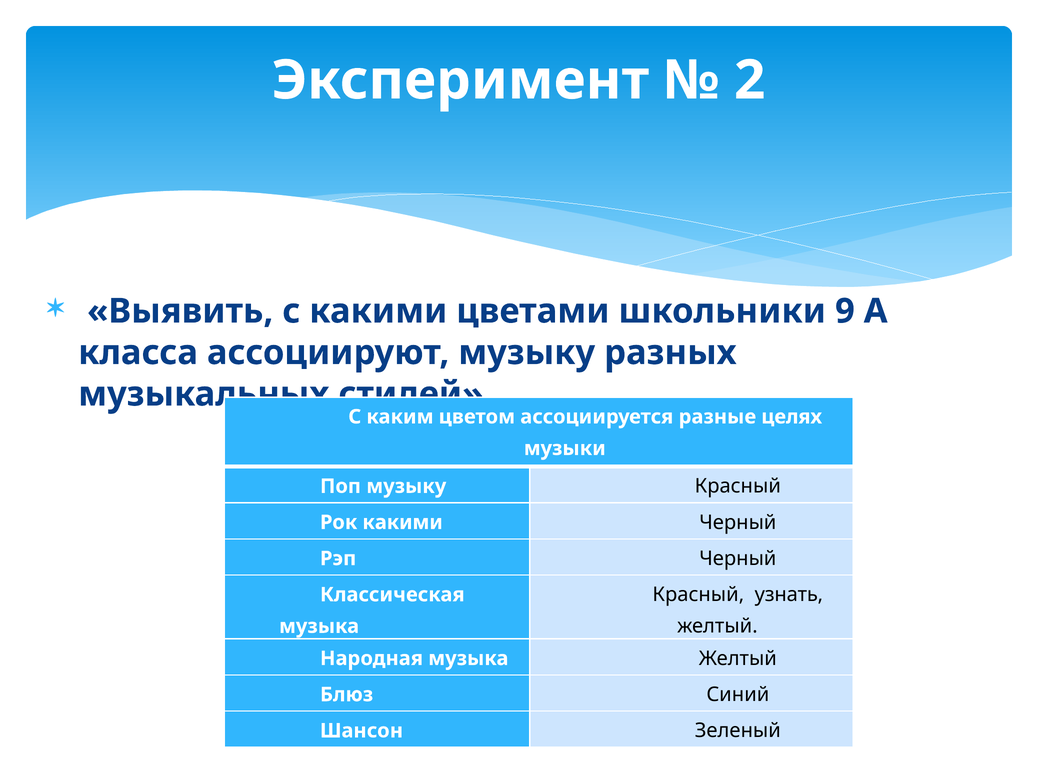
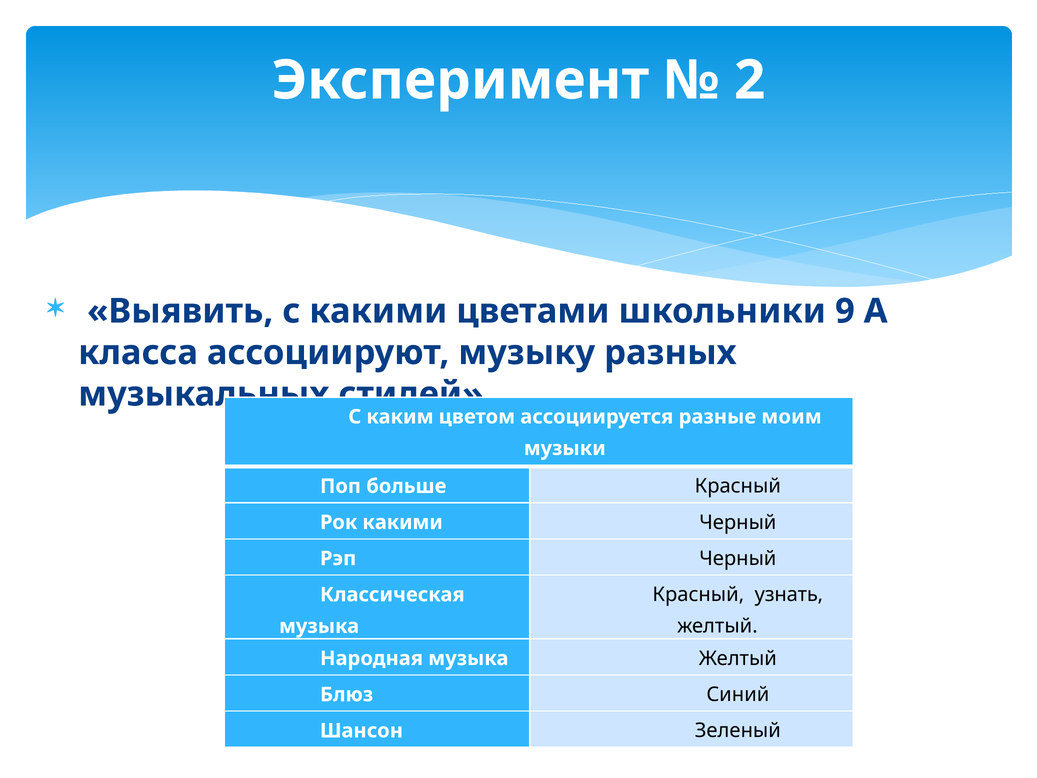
целях: целях -> моим (792, 417)
Поп музыку: музыку -> больше (406, 486)
